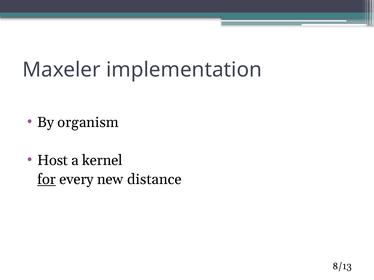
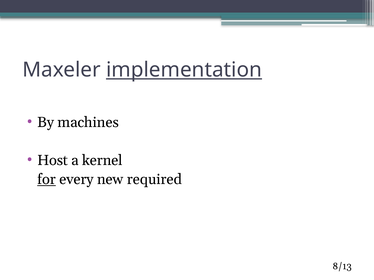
implementation underline: none -> present (184, 70)
organism: organism -> machines (88, 123)
distance: distance -> required (155, 180)
